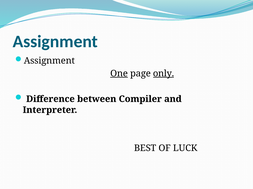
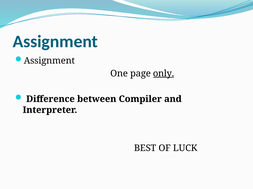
One underline: present -> none (119, 74)
